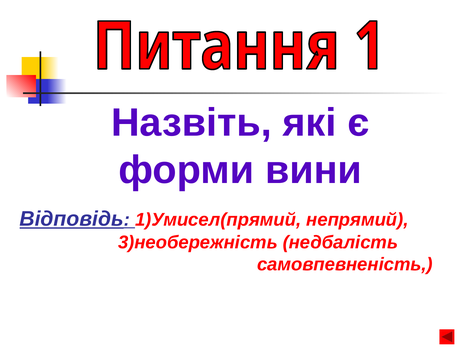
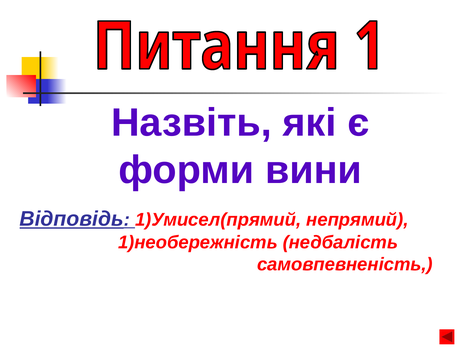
3)необережність: 3)необережність -> 1)необережність (198, 243)
